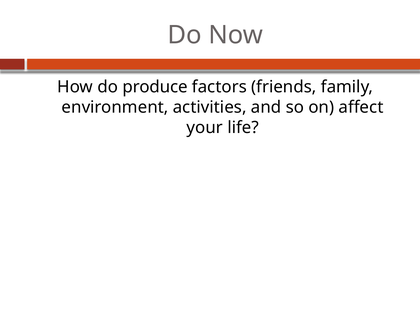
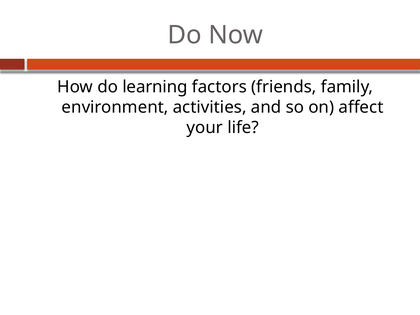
produce: produce -> learning (155, 87)
